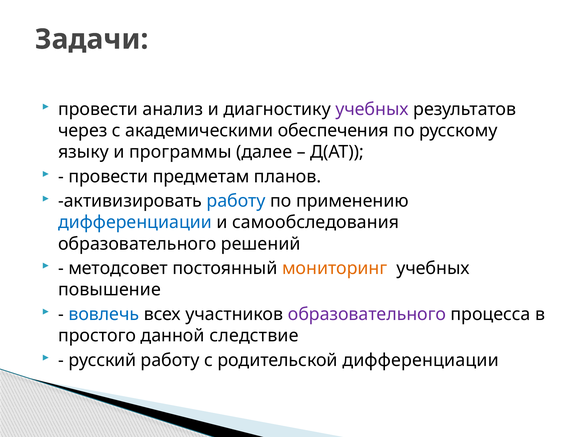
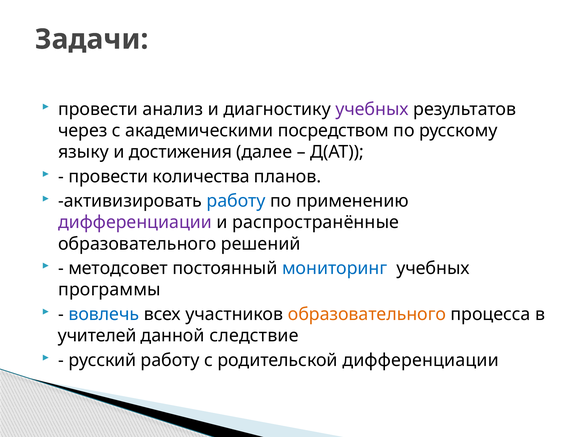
обеспечения: обеспечения -> посредством (333, 130)
программы: программы -> достижения (180, 152)
предметам: предметам -> количества (201, 176)
дифференциации colour: blue -> purple (135, 222)
самообследования: самообследования -> распространённые (316, 222)
мониторинг colour: orange -> blue (335, 268)
повышение: повышение -> программы (109, 289)
образовательного colour: purple -> orange (367, 314)
простого: простого -> учителей (97, 335)
